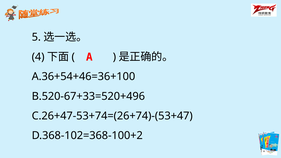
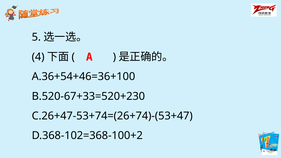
B.520-67+33=520+496: B.520-67+33=520+496 -> B.520-67+33=520+230 (88, 96)
